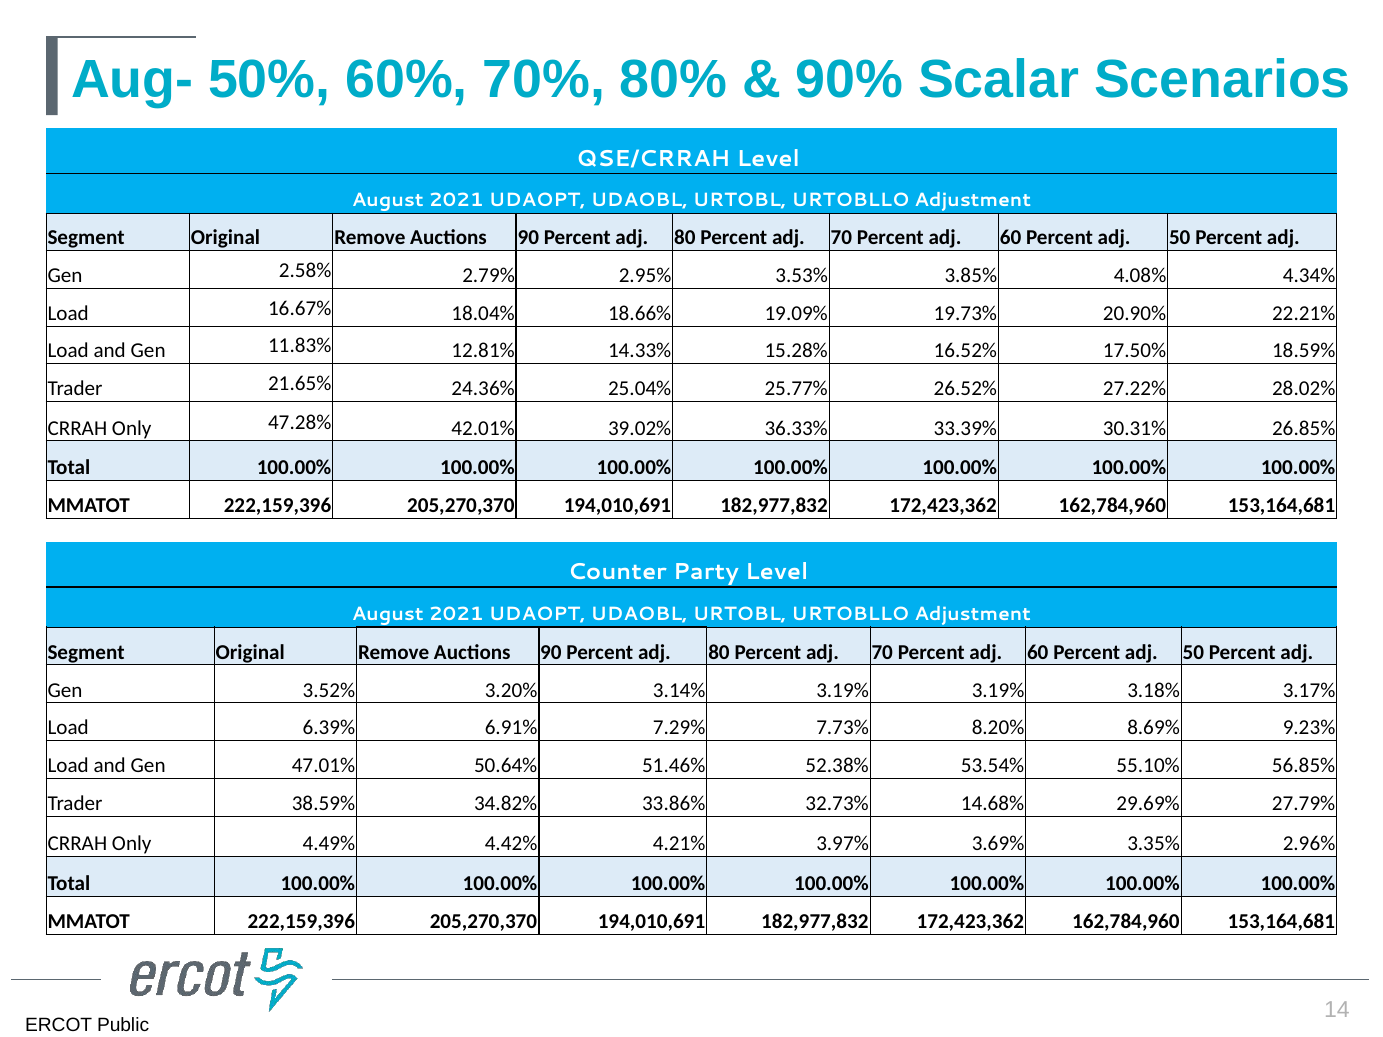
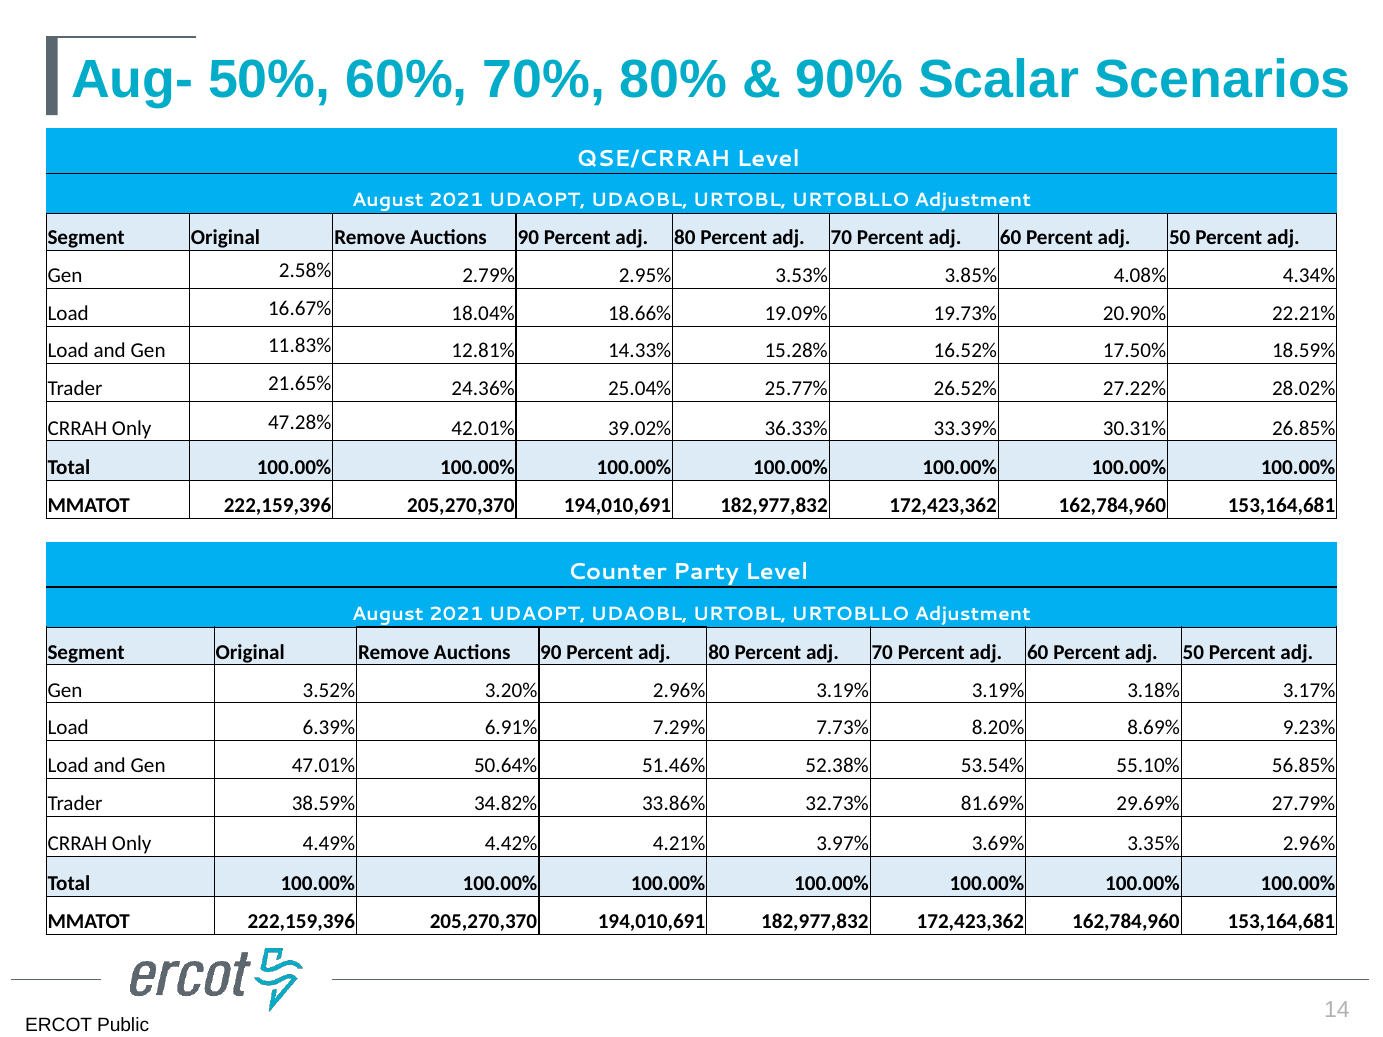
3.20% 3.14%: 3.14% -> 2.96% (679, 690)
14.68%: 14.68% -> 81.69% (993, 804)
